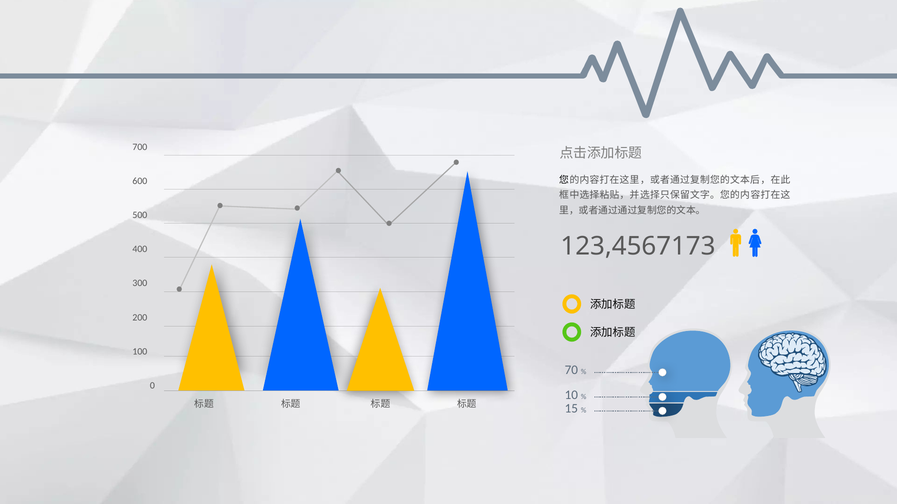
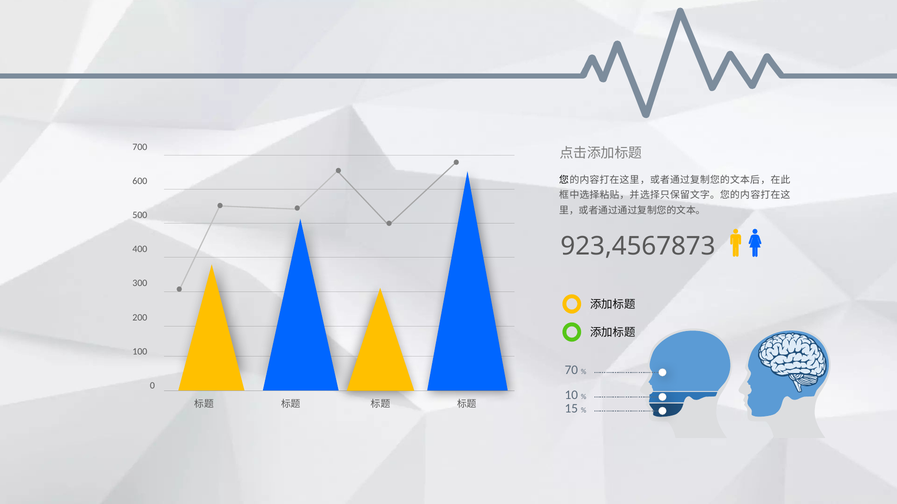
123,4567173: 123,4567173 -> 923,4567873 (638, 246)
